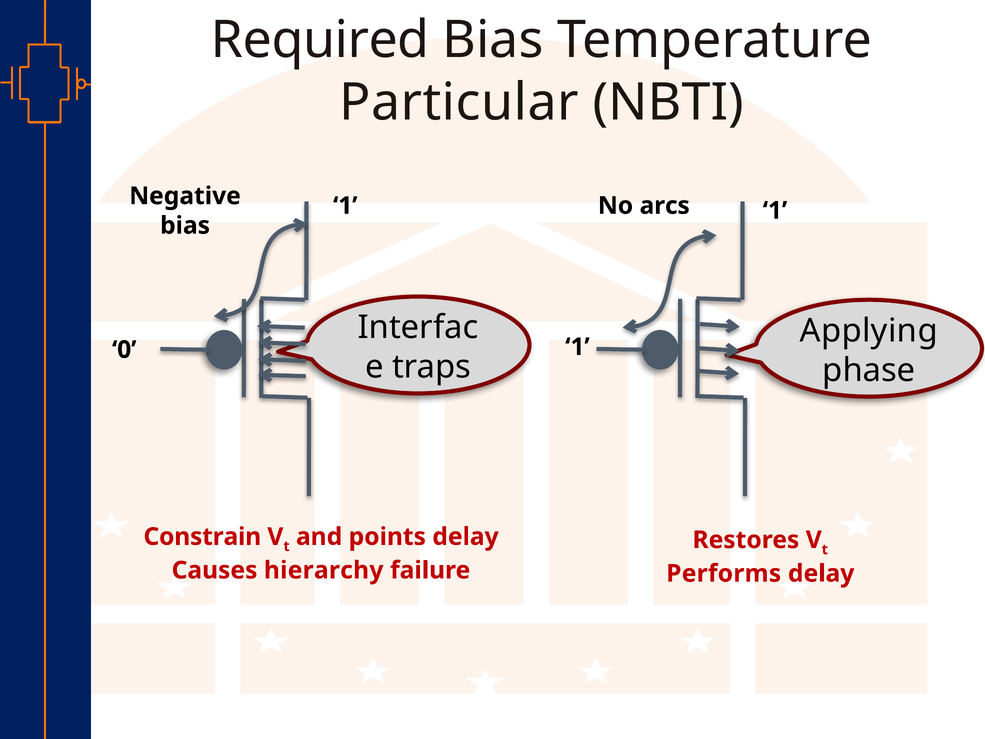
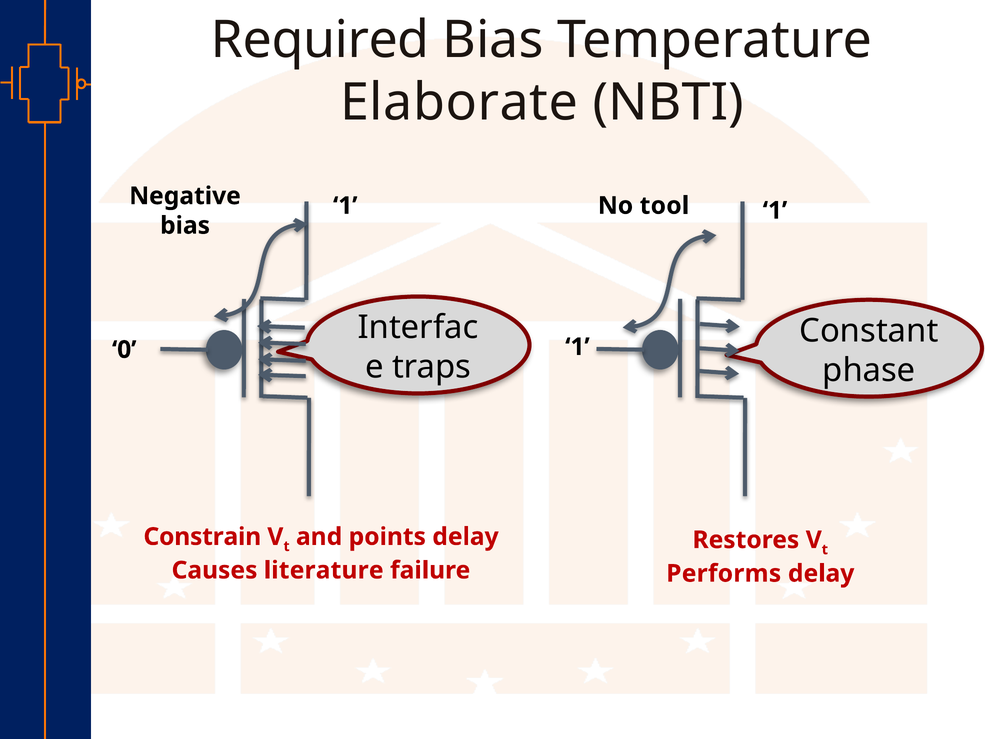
Particular: Particular -> Elaborate (459, 102)
arcs: arcs -> tool (664, 206)
Applying: Applying -> Constant (869, 331)
hierarchy: hierarchy -> literature (324, 570)
